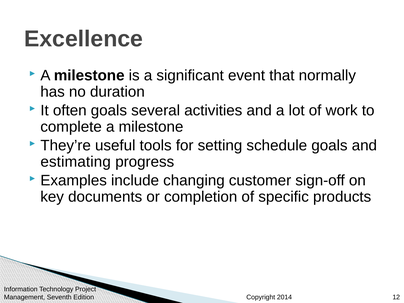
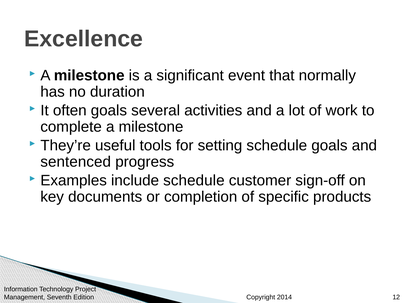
estimating: estimating -> sentenced (76, 162)
include changing: changing -> schedule (194, 181)
